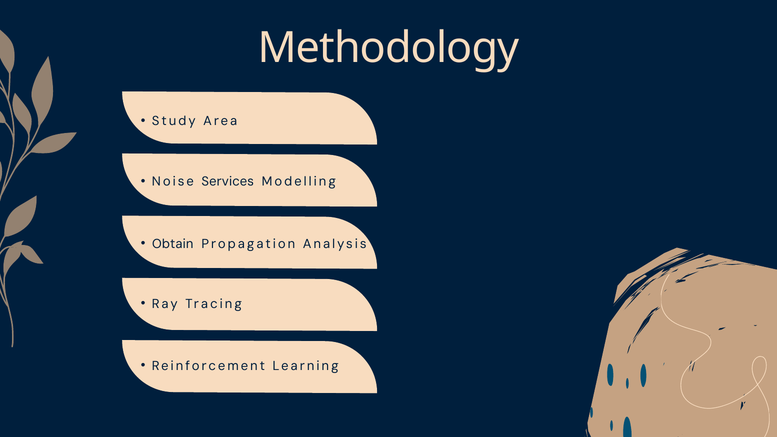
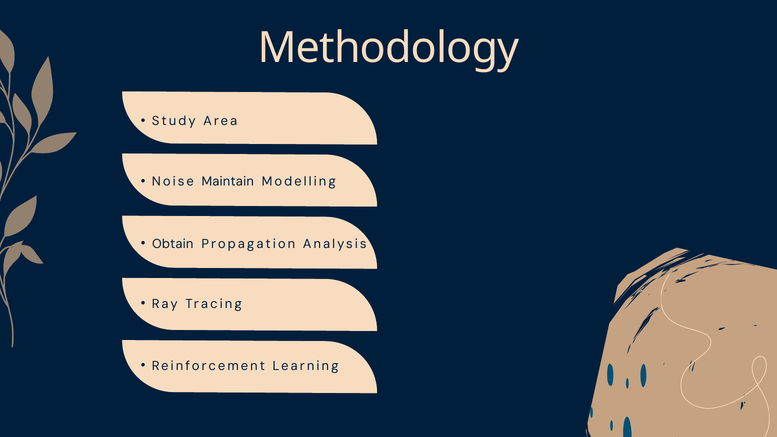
Services: Services -> Maintain (228, 182)
